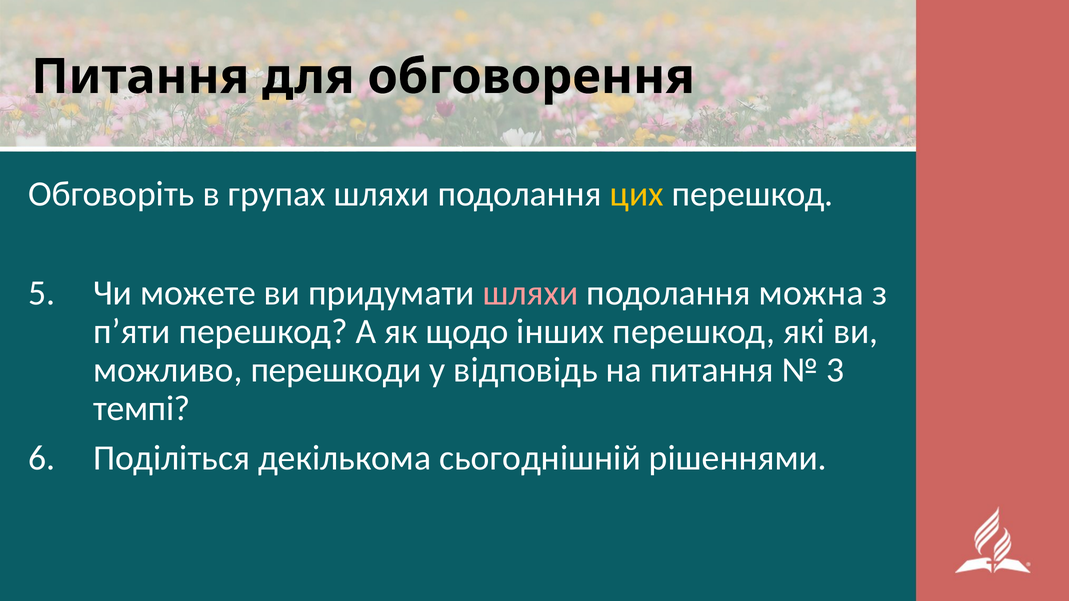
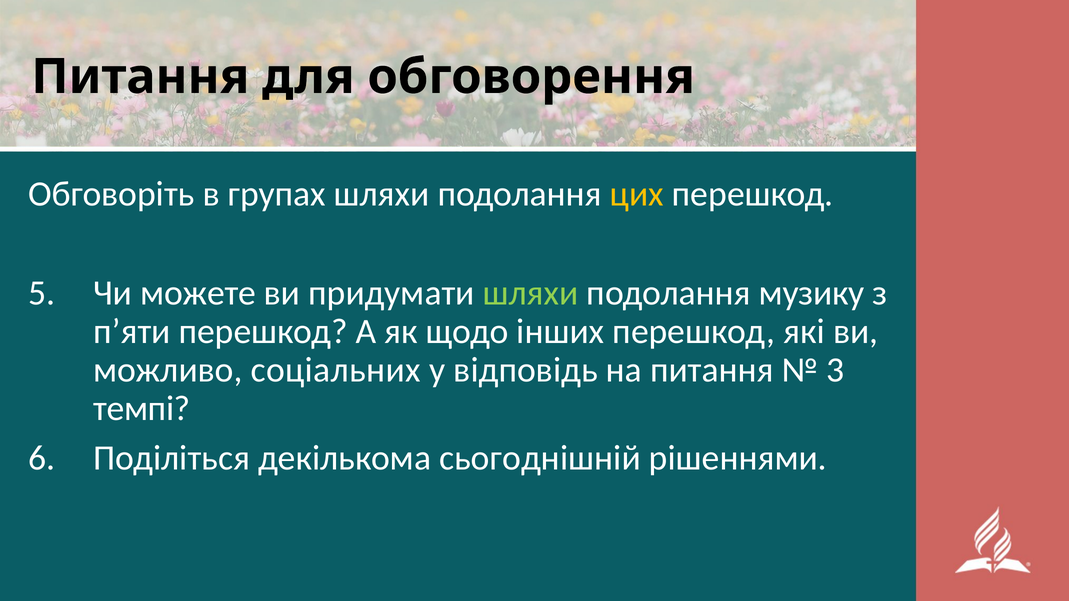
шляхи colour: pink -> light green (530, 293)
можна: можна -> музику (812, 293)
перешкоди: перешкоди -> соціальних (336, 370)
